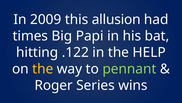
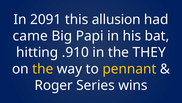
2009: 2009 -> 2091 (46, 19)
times: times -> came (30, 36)
.122: .122 -> .910 (75, 52)
HELP: HELP -> THEY (149, 52)
pennant colour: light green -> yellow (129, 69)
